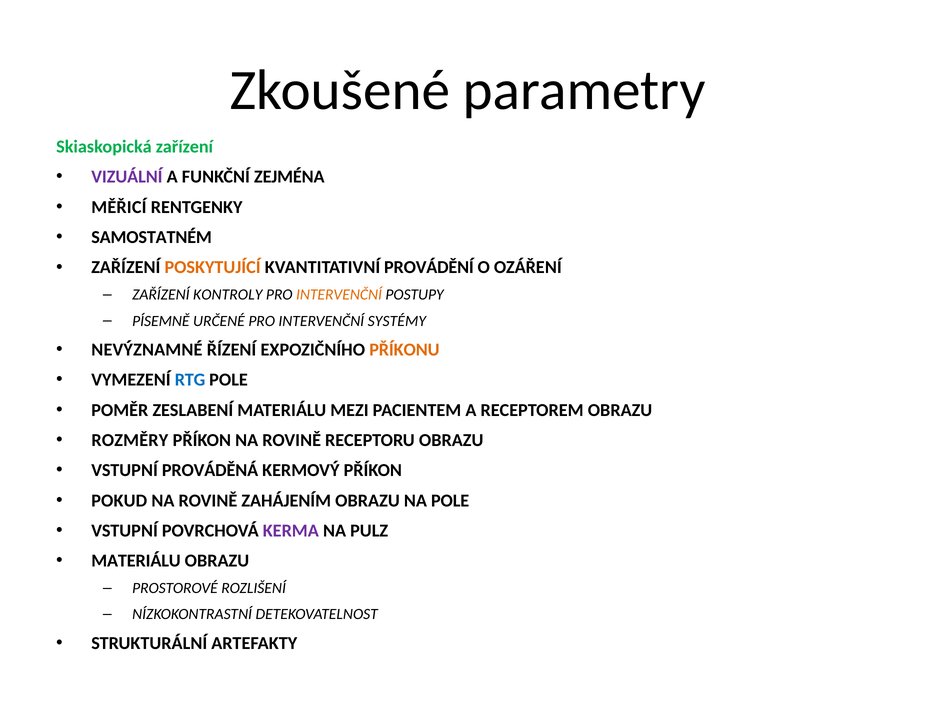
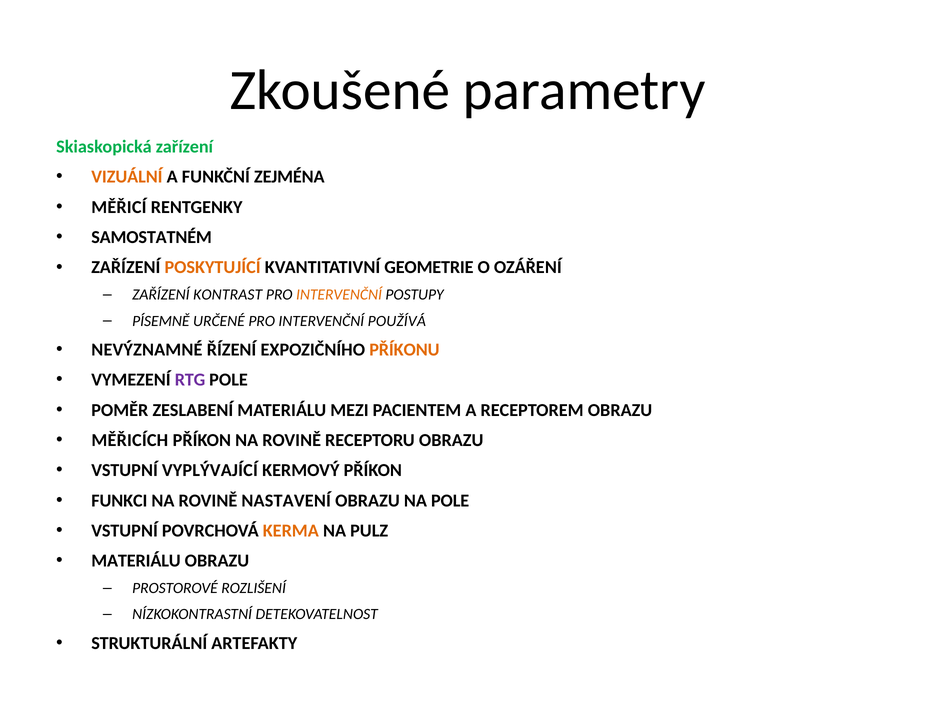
VIZUÁLNÍ colour: purple -> orange (127, 177)
PROVÁDĚNÍ: PROVÁDĚNÍ -> GEOMETRIE (429, 267)
KONTROLY: KONTROLY -> KONTRAST (228, 295)
SYSTÉMY: SYSTÉMY -> POUŽÍVÁ (397, 321)
RTG colour: blue -> purple (190, 380)
ROZMĚRY: ROZMĚRY -> MĚŘICÍCH (130, 440)
PROVÁDĚNÁ: PROVÁDĚNÁ -> VYPLÝVAJÍCÍ (210, 470)
POKUD: POKUD -> FUNKCI (119, 501)
ZAHÁJENÍM: ZAHÁJENÍM -> NASTAVENÍ (286, 501)
KERMA colour: purple -> orange (291, 531)
